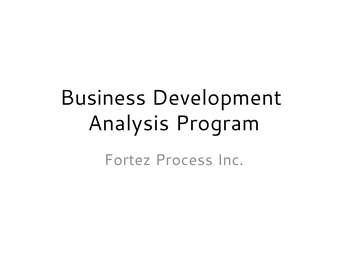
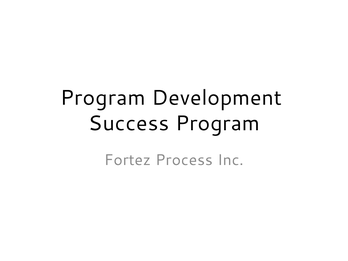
Business: Business -> Program (103, 98)
Analysis: Analysis -> Success (129, 123)
